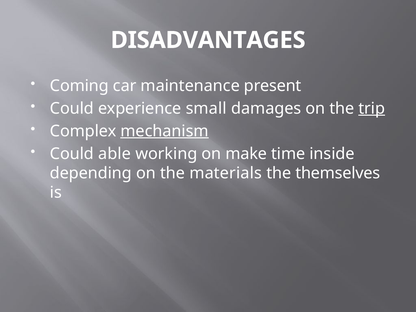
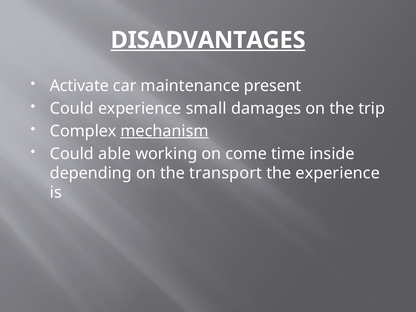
DISADVANTAGES underline: none -> present (208, 40)
Coming: Coming -> Activate (79, 86)
trip underline: present -> none (372, 108)
make: make -> come (246, 154)
materials: materials -> transport (226, 173)
the themselves: themselves -> experience (338, 173)
